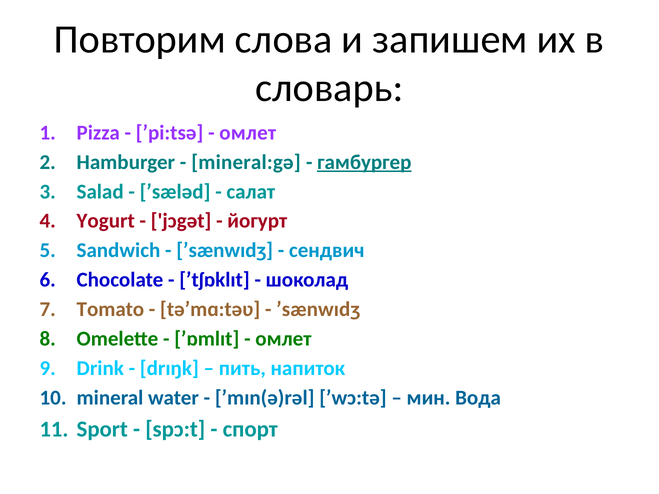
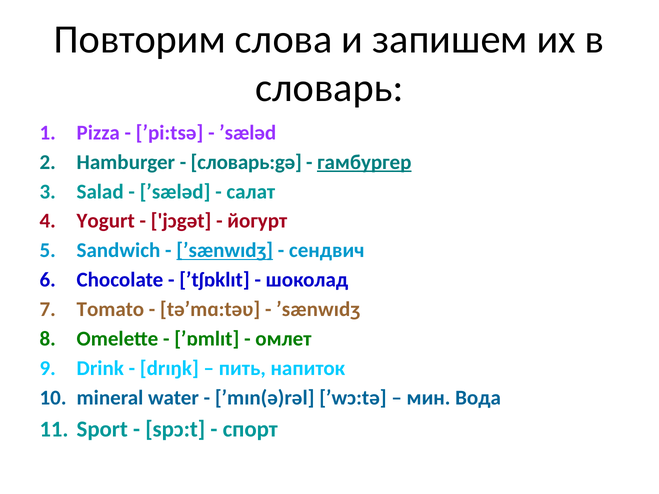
омлет: омлет -> ʹsæləd (248, 133)
mineral:gə: mineral:gə -> словарь:gə (246, 162)
ʹsænwıdʒ underline: none -> present (225, 251)
